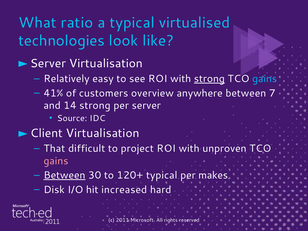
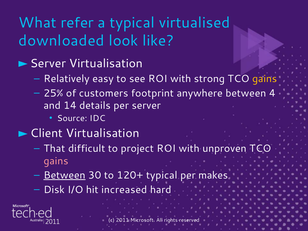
ratio: ratio -> refer (77, 23)
technologies: technologies -> downloaded (61, 41)
strong underline: present -> none (209, 79)
gains colour: light blue -> yellow (265, 79)
41%: 41% -> 25% (53, 93)
overview: overview -> footprint (152, 93)
7: 7 -> 4 (272, 93)
14 strong: strong -> details (95, 105)
